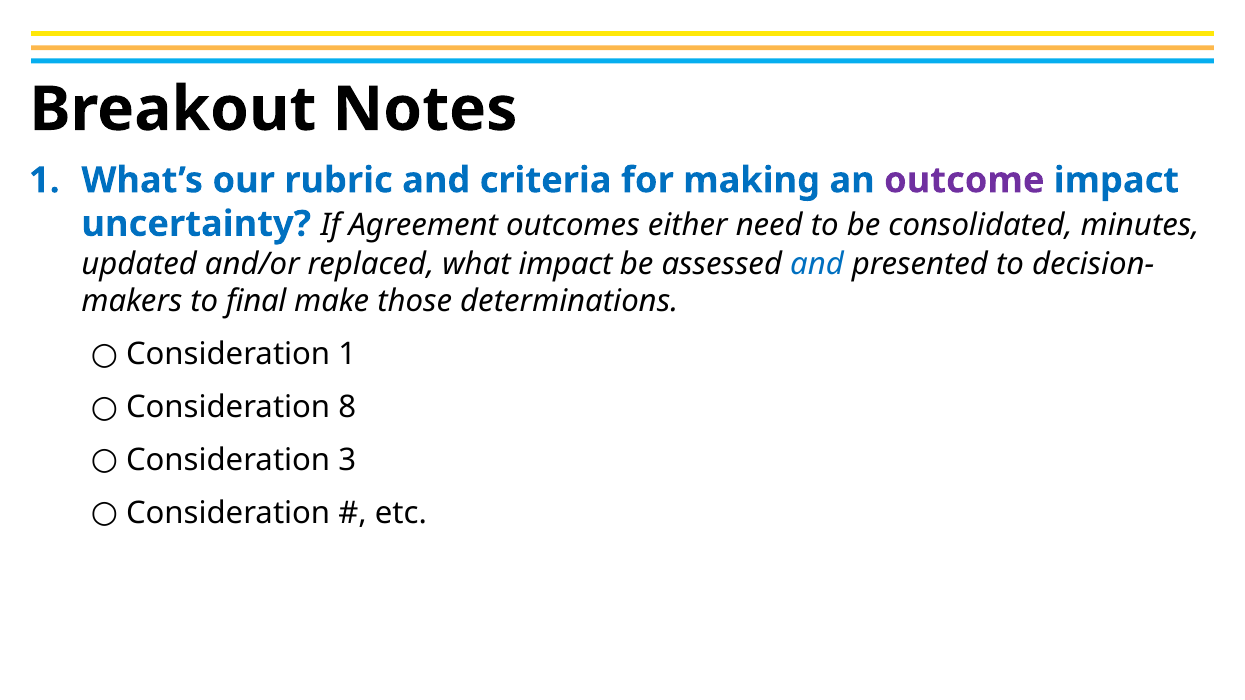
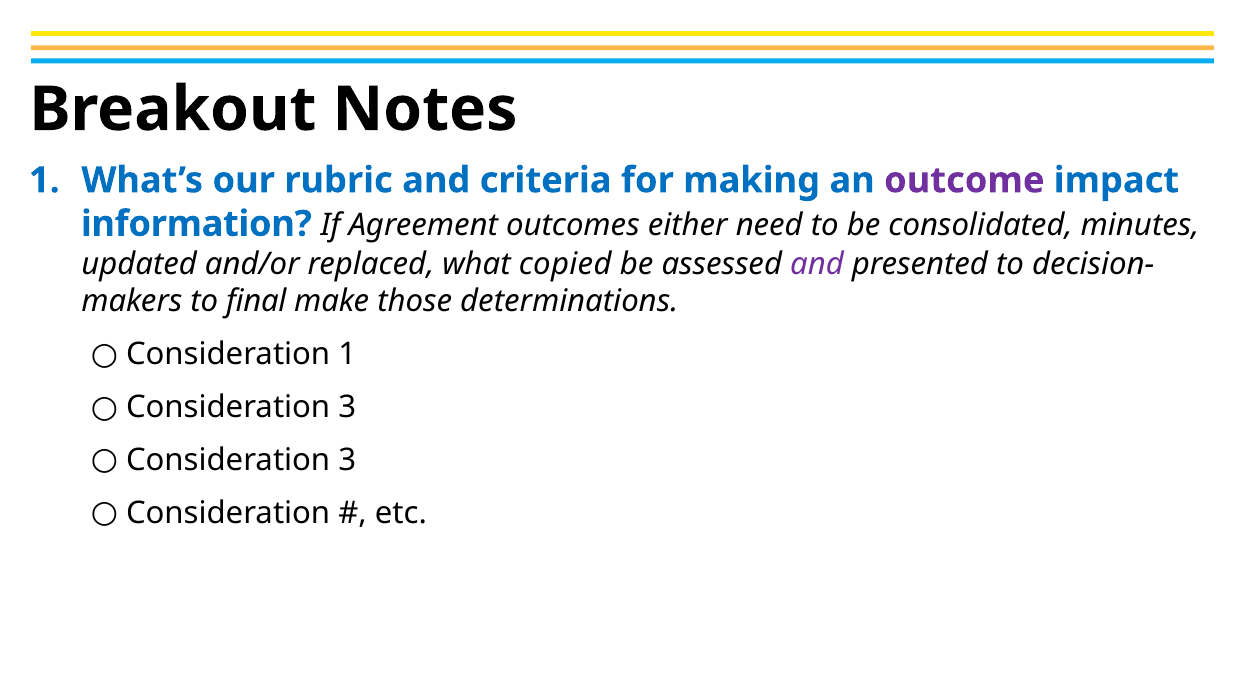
uncertainty: uncertainty -> information (196, 224)
what impact: impact -> copied (565, 264)
and colour: blue -> purple (817, 264)
8: 8 -> 3 (347, 407)
